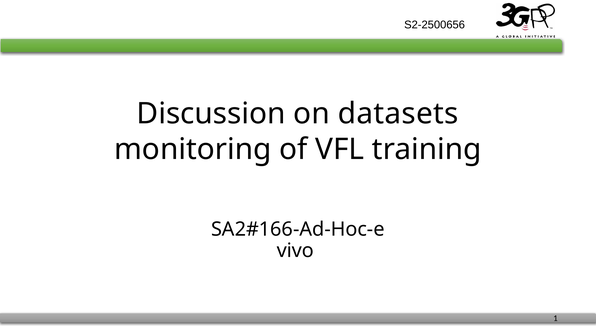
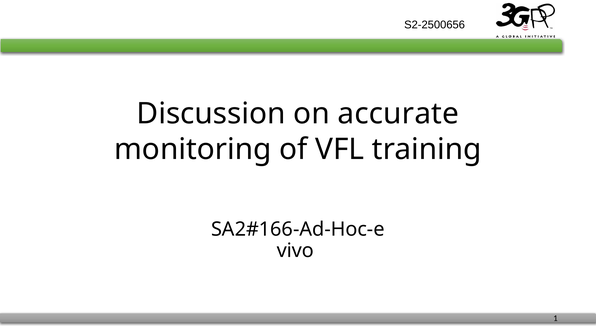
datasets: datasets -> accurate (398, 114)
